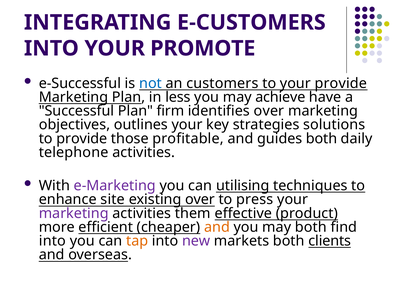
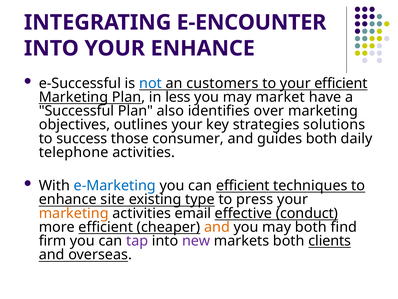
E-CUSTOMERS: E-CUSTOMERS -> E-ENCOUNTER (251, 22)
YOUR PROMOTE: PROMOTE -> ENHANCE (203, 48)
your provide: provide -> efficient (341, 83)
achieve: achieve -> market (280, 97)
firm: firm -> also (170, 111)
to provide: provide -> success (82, 138)
profitable: profitable -> consumer (188, 138)
e-Marketing colour: purple -> blue (115, 185)
can utilising: utilising -> efficient (243, 185)
existing over: over -> type (200, 199)
marketing colour: purple -> orange (74, 213)
them: them -> email (193, 213)
product: product -> conduct (307, 213)
into: into -> firm (53, 241)
tap colour: orange -> purple (137, 241)
